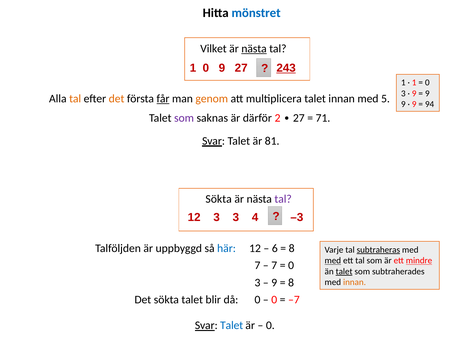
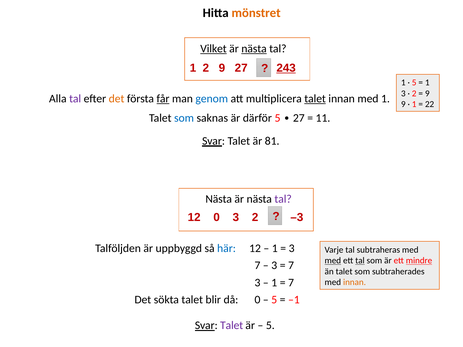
mönstret colour: blue -> orange (256, 13)
Vilket underline: none -> present (213, 49)
1 0: 0 -> 2 (206, 68)
1: 1 -> 5 (414, 83)
0: 0 -> 1 (427, 83)
9: 9 -> 2 (414, 94)
tal colour: orange -> purple (75, 99)
genom colour: orange -> blue (212, 99)
talet underline: none -> present (315, 99)
med 5: 5 -> 1 (385, 99)
9: 9 -> 1 (414, 104)
94: 94 -> 22 (430, 104)
som colour: purple -> blue (184, 118)
därför 2: 2 -> 5 (278, 118)
71: 71 -> 11 (323, 118)
Sökta: Sökta -> Nästa (219, 199)
12 3: 3 -> 0 (217, 218)
3 4: 4 -> 2 (255, 218)
6: 6 -> 1 (275, 249)
8: 8 -> 3 (292, 249)
subtraheras underline: present -> none (378, 250)
tal underline: none -> present (360, 261)
7: 7 -> 3 (274, 266)
0: 0 -> 7 (291, 266)
talet underline: present -> none (344, 272)
9: 9 -> 1 (274, 283)
8: 8 -> 7 (291, 283)
0: 0 -> 5 (274, 300)
–7: –7 -> –1 (294, 300)
Talet colour: blue -> purple (232, 326)
0: 0 -> 5 (270, 326)
